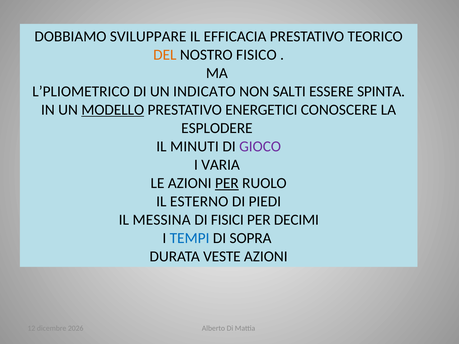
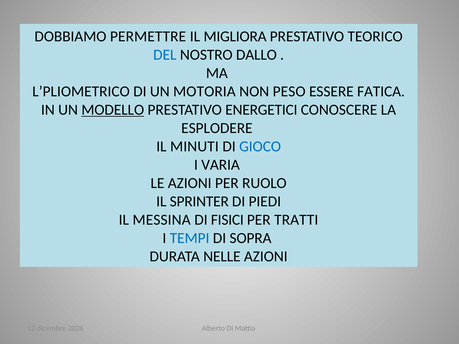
SVILUPPARE: SVILUPPARE -> PERMETTRE (148, 36)
EFFICACIA: EFFICACIA -> MIGLIORA (235, 36)
DEL colour: orange -> blue (165, 55)
FISICO: FISICO -> DALLO (256, 55)
INDICATO: INDICATO -> MOTORIA (204, 92)
SALTI: SALTI -> PESO (289, 92)
SPINTA: SPINTA -> FATICA (381, 92)
GIOCO colour: purple -> blue (260, 147)
PER underline: present -> none (227, 183)
ESTERNO: ESTERNO -> SPRINTER (199, 202)
DECIMI: DECIMI -> TRATTI (296, 220)
VESTE: VESTE -> NELLE (222, 257)
